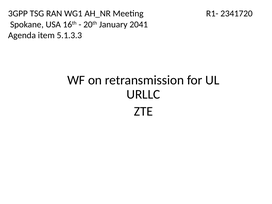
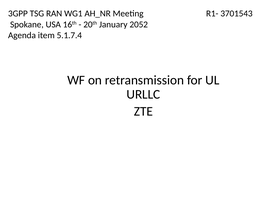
2341720: 2341720 -> 3701543 (236, 14)
2041: 2041 -> 2052 (139, 24)
5.1.3.3: 5.1.3.3 -> 5.1.7.4 (69, 35)
